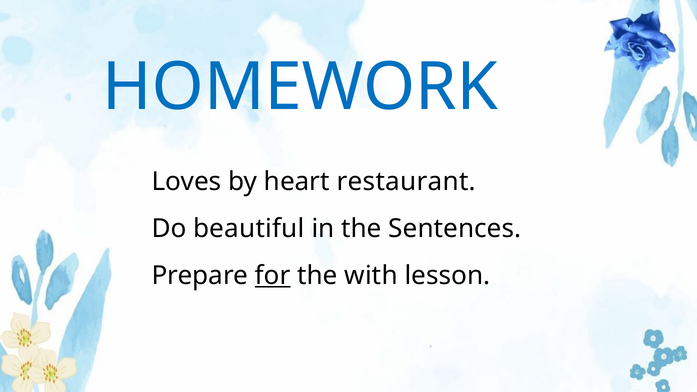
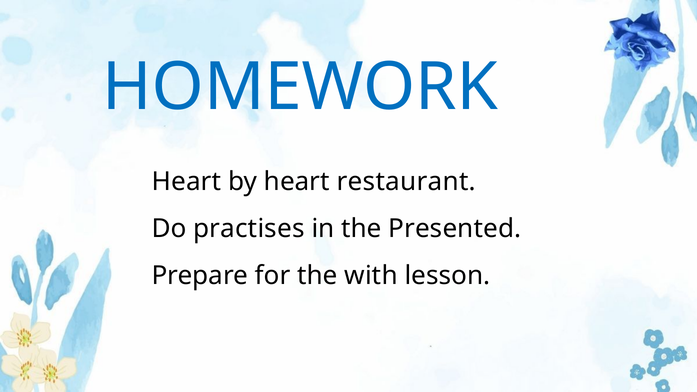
Loves: Loves -> Heart (186, 182)
beautiful: beautiful -> practises (249, 229)
Sentences: Sentences -> Presented (455, 229)
for underline: present -> none (273, 276)
